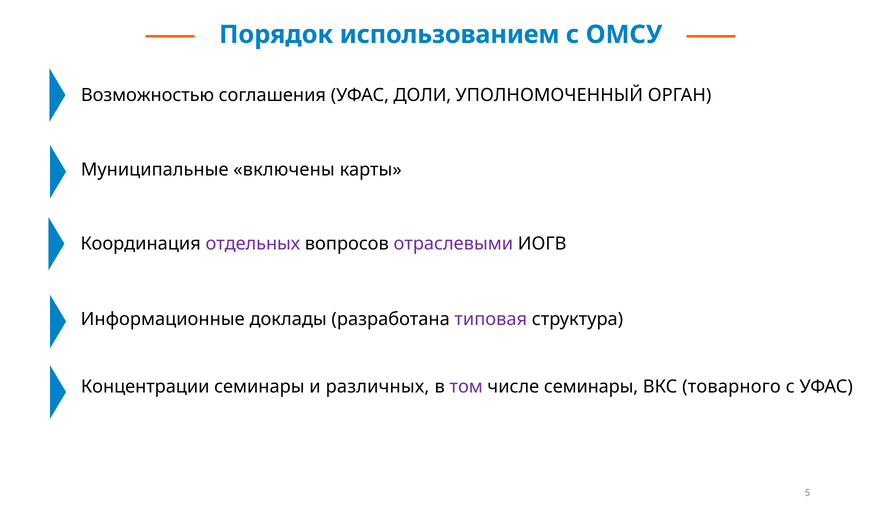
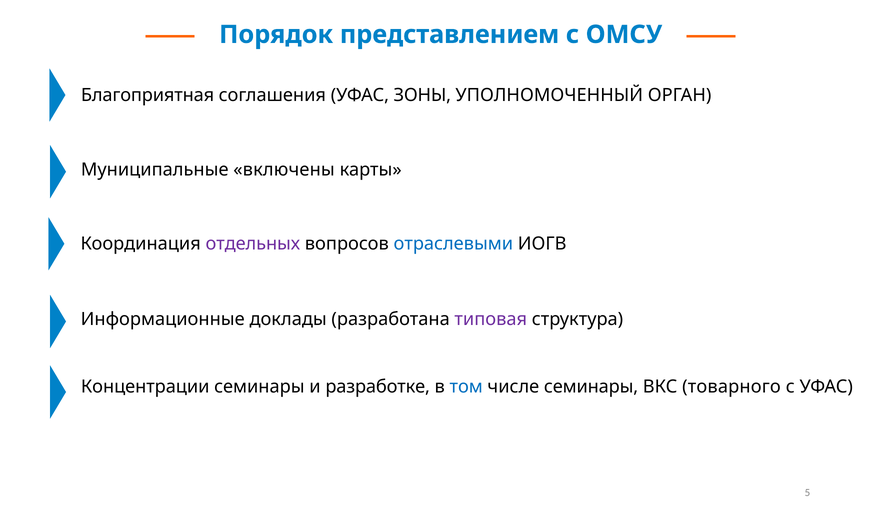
использованием: использованием -> представлением (450, 35)
Возможностью: Возможностью -> Благоприятная (148, 95)
ДОЛИ: ДОЛИ -> ЗОНЫ (422, 95)
отраслевыми colour: purple -> blue (453, 244)
различных: различных -> разработке (378, 386)
том colour: purple -> blue (466, 386)
